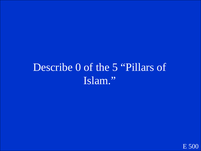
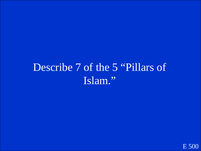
0: 0 -> 7 (78, 67)
